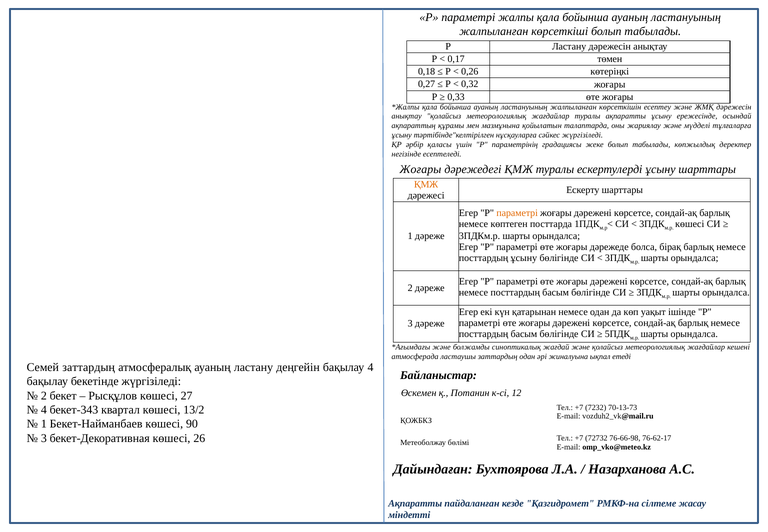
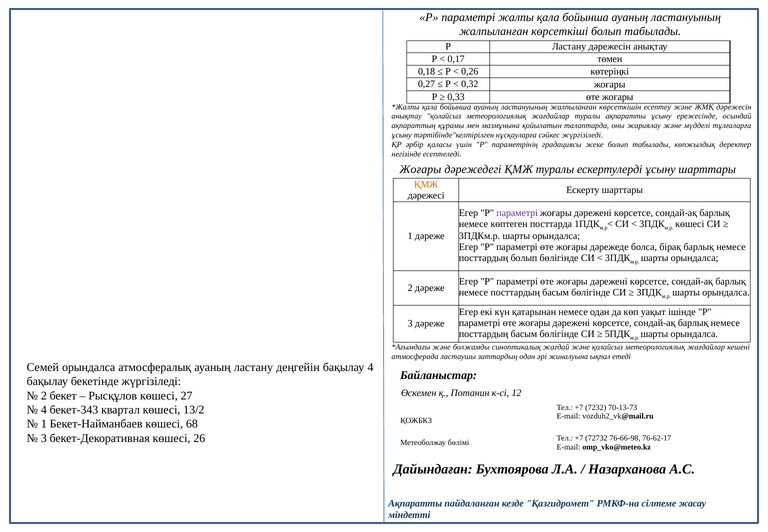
параметрі colour: orange -> purple (517, 213)
посттардың ұсыну: ұсыну -> болып (524, 258)
Семей заттардың: заттардың -> орындалса (89, 367)
90: 90 -> 68 (192, 424)
